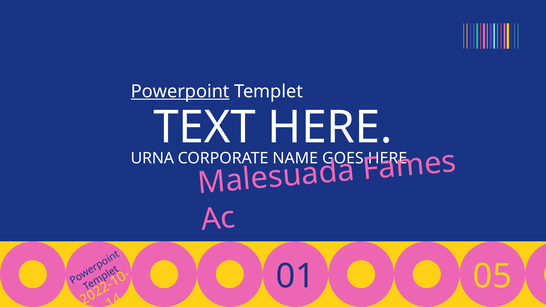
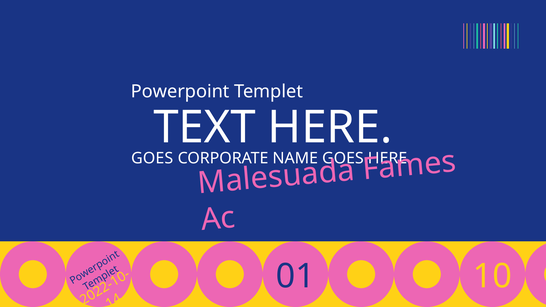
Powerpoint underline: present -> none (180, 91)
URNA: URNA -> GOES (152, 158)
05: 05 -> 10 (492, 276)
